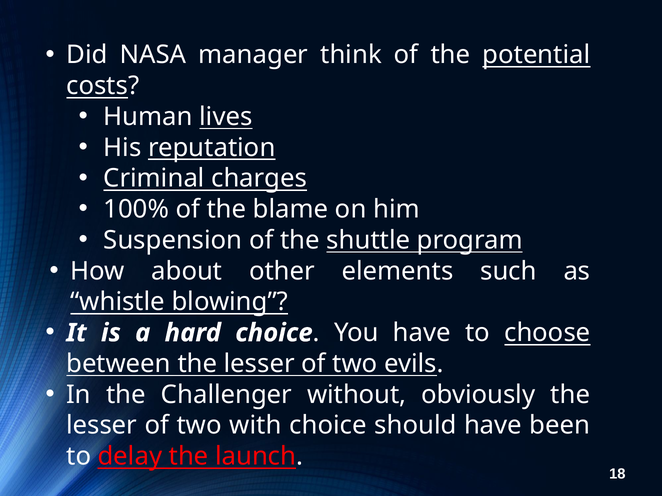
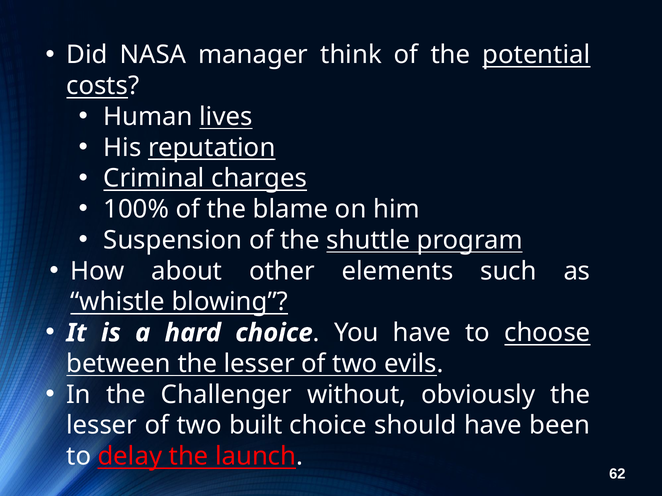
with: with -> built (256, 426)
18: 18 -> 62 (617, 474)
